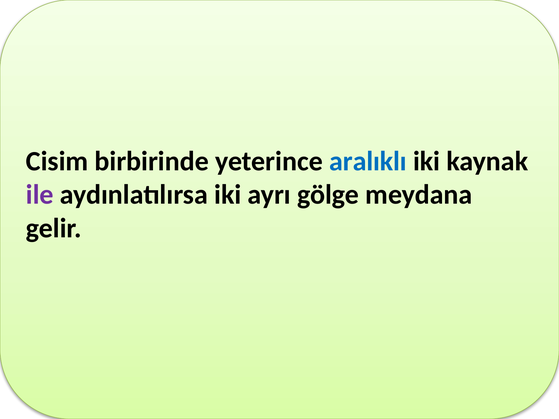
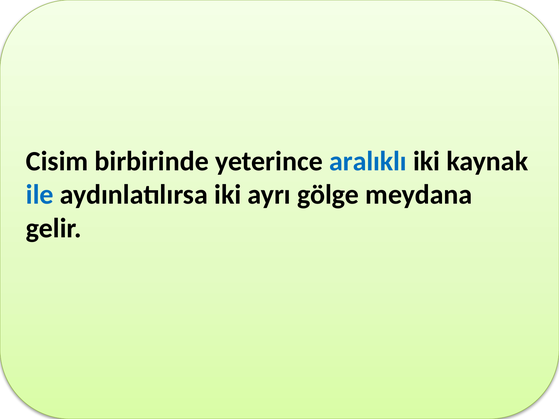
ile colour: purple -> blue (40, 195)
